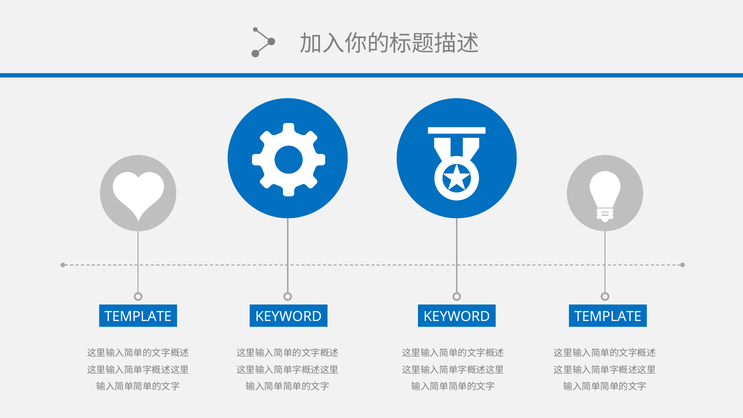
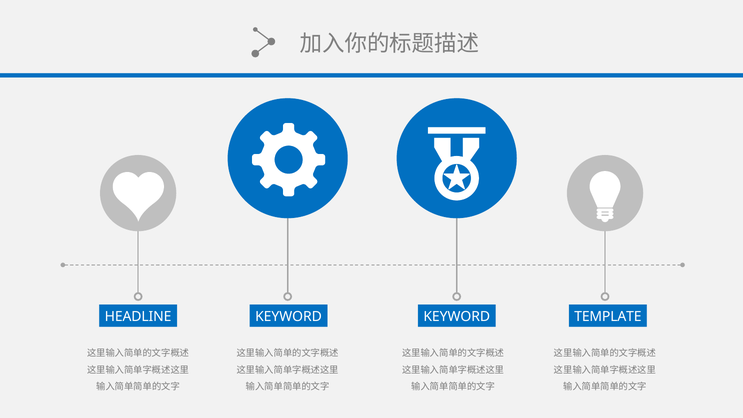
TEMPLATE: TEMPLATE -> HEADLINE (138, 317)
